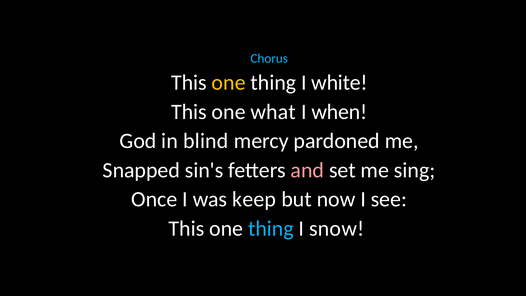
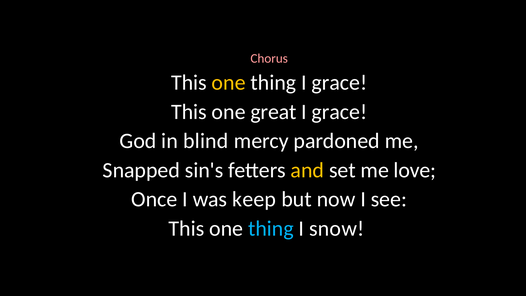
Chorus colour: light blue -> pink (269, 58)
thing I white: white -> grace (339, 83)
what: what -> great (273, 112)
when: when -> grace (339, 112)
and colour: pink -> yellow (307, 170)
sing: sing -> love (415, 170)
